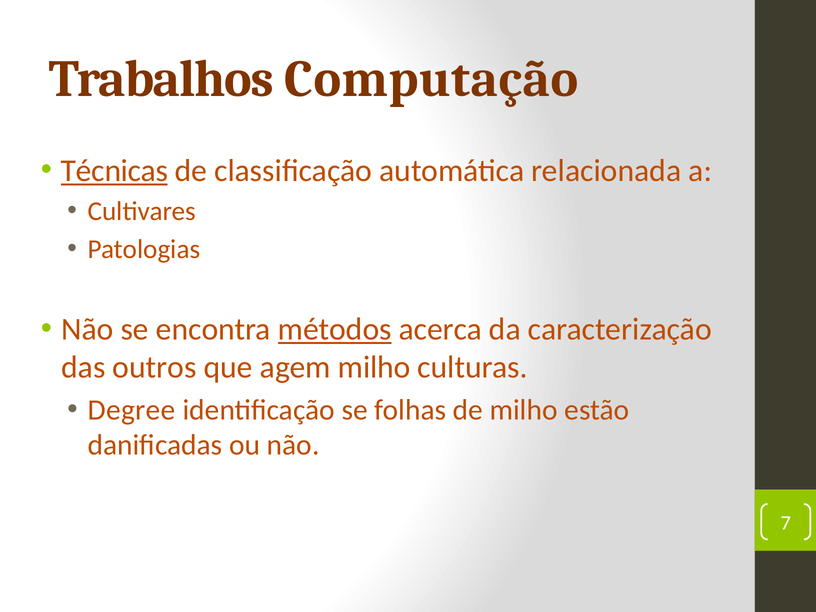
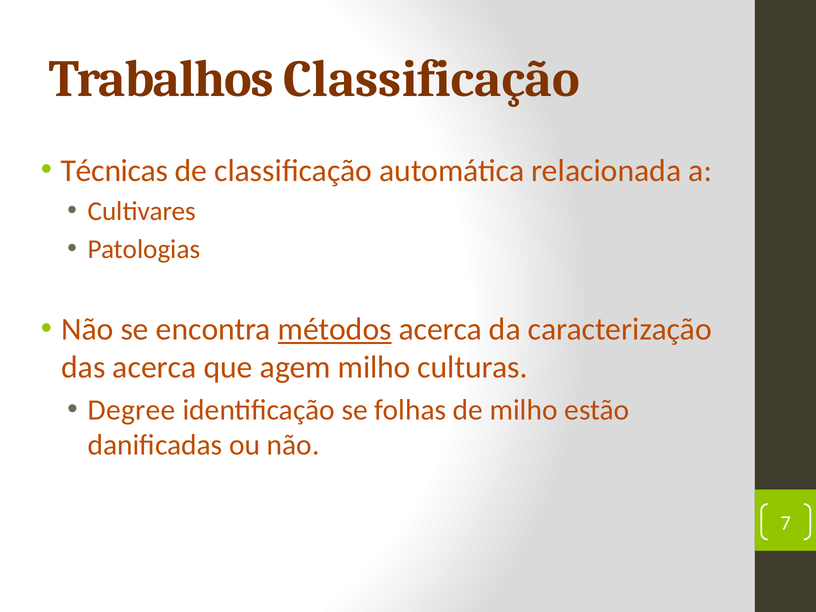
Trabalhos Computação: Computação -> Classificação (432, 79)
Técnicas underline: present -> none (115, 171)
das outros: outros -> acerca (155, 367)
